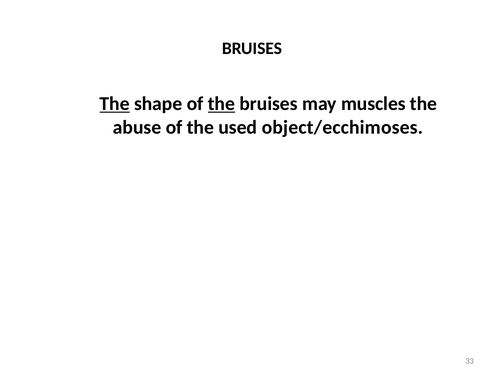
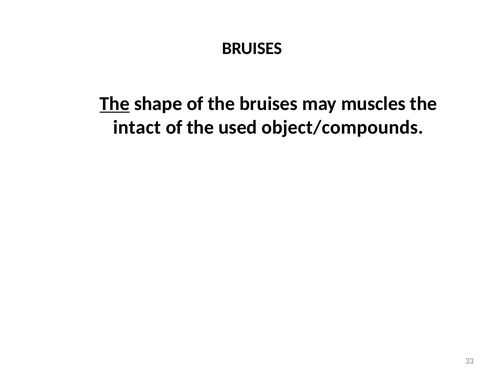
the underline: present -> none (221, 104)
abuse: abuse -> intact (137, 127)
object/ecchimoses: object/ecchimoses -> object/compounds (342, 127)
